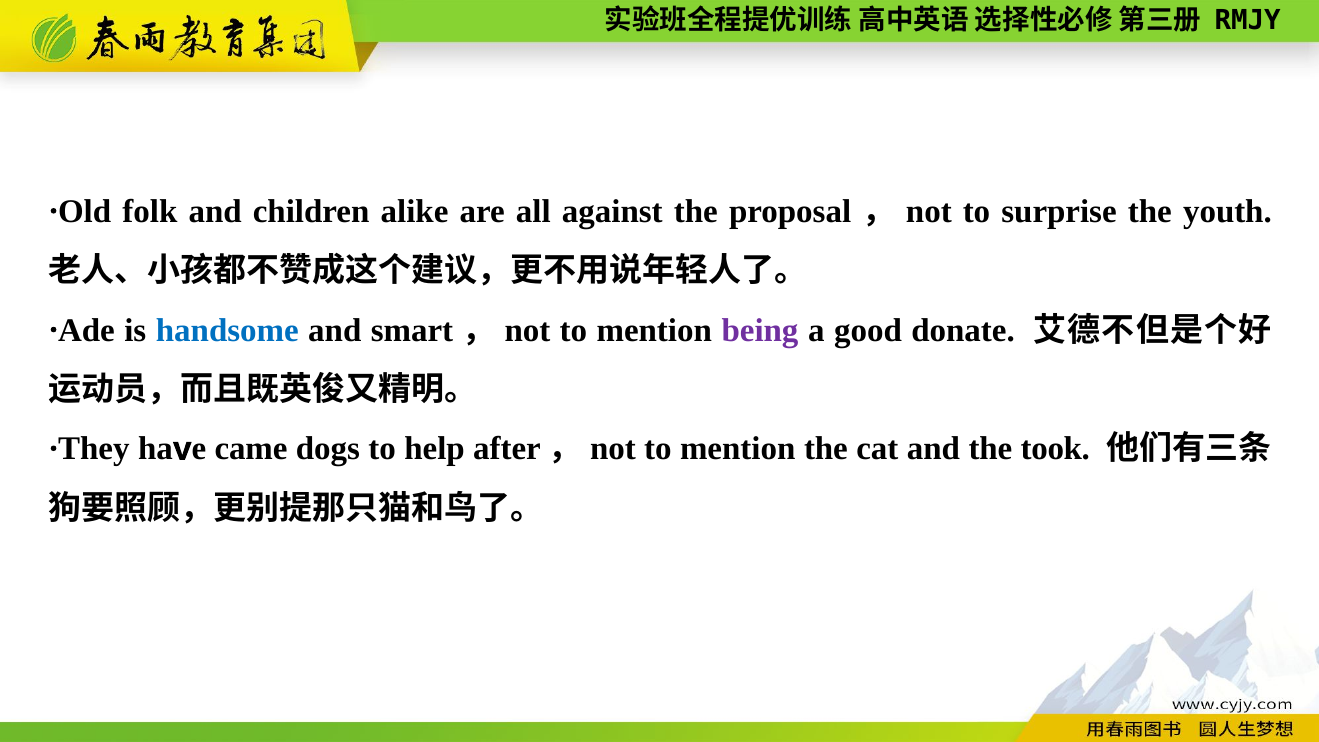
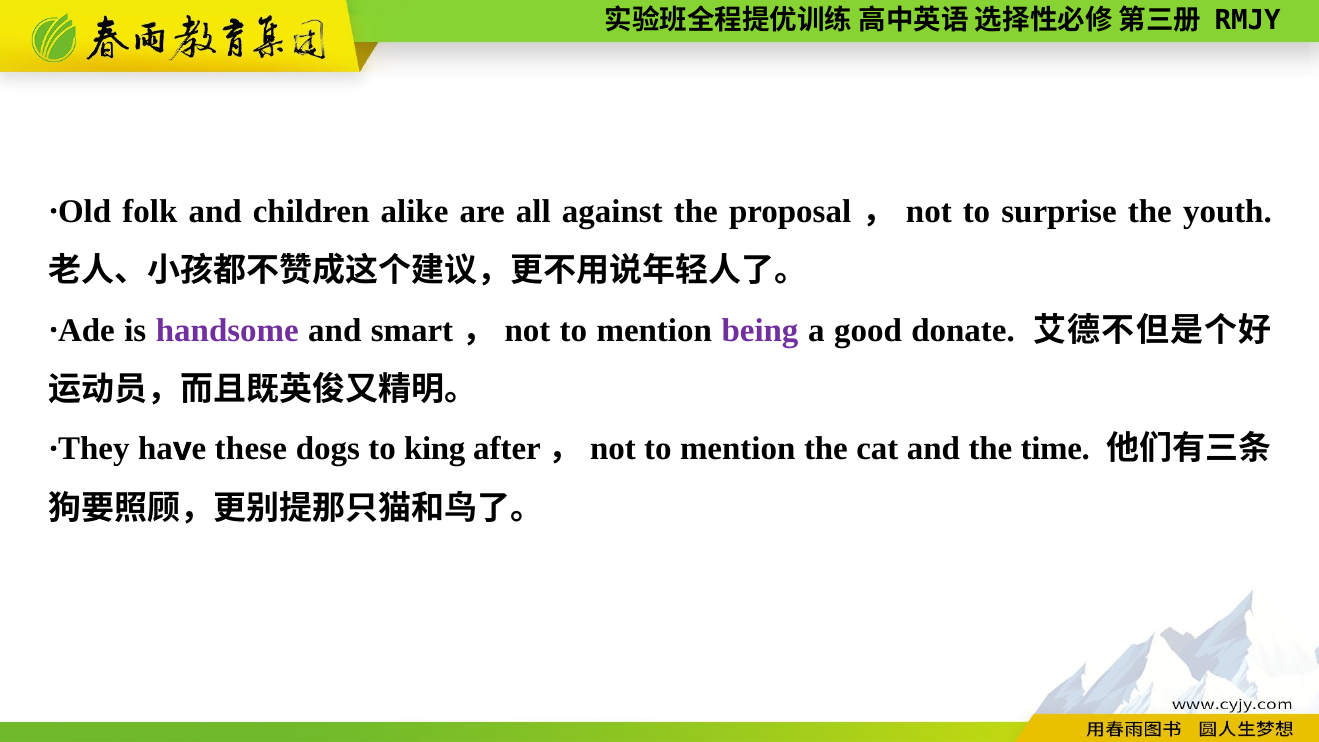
handsome colour: blue -> purple (227, 330)
came: came -> these (251, 449)
help: help -> king (435, 449)
took: took -> time (1055, 449)
